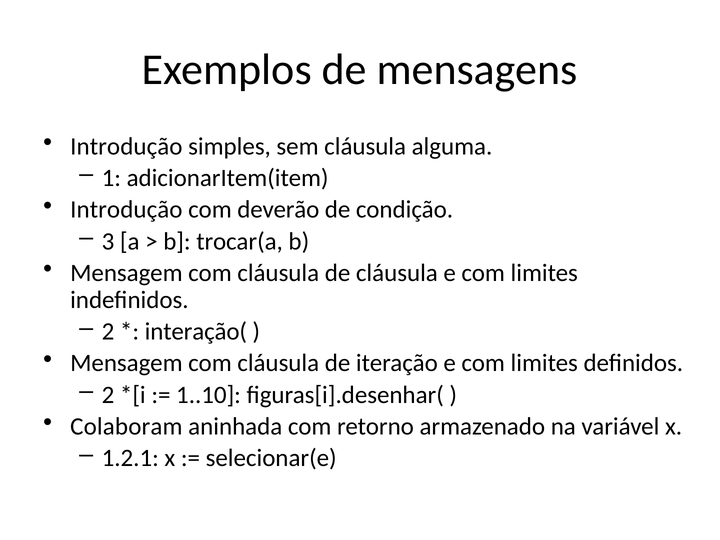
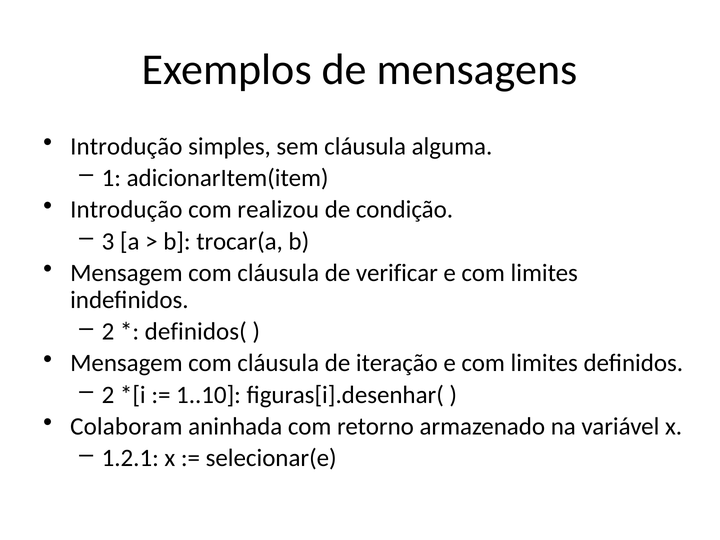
deverão: deverão -> realizou (278, 210)
de cláusula: cláusula -> verificar (397, 273)
interação(: interação( -> definidos( (196, 332)
